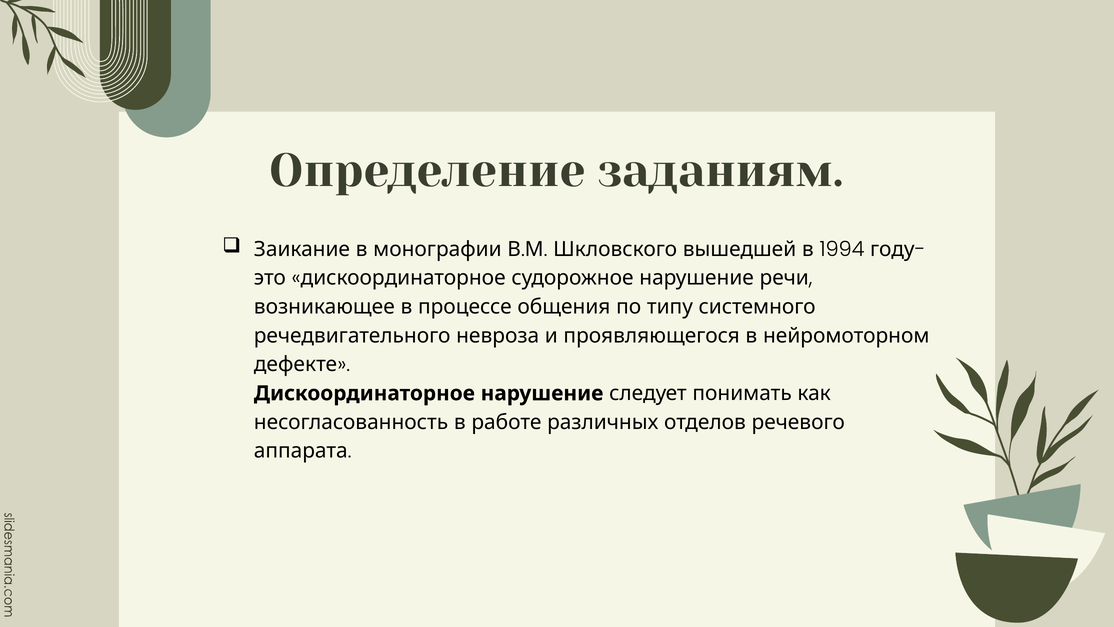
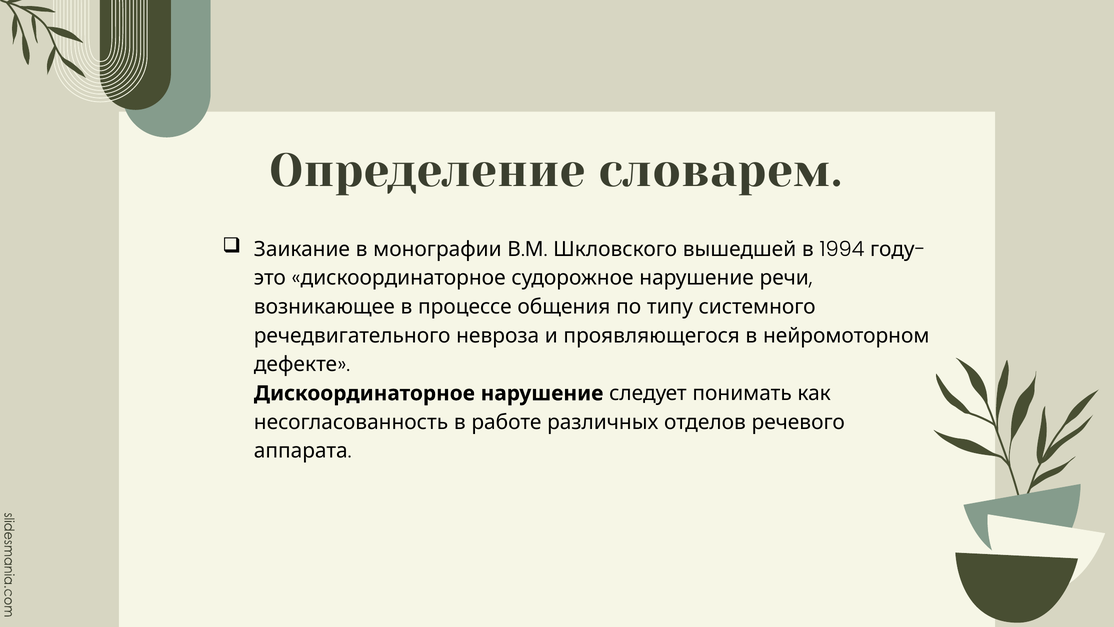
заданиям: заданиям -> словарем (720, 171)
